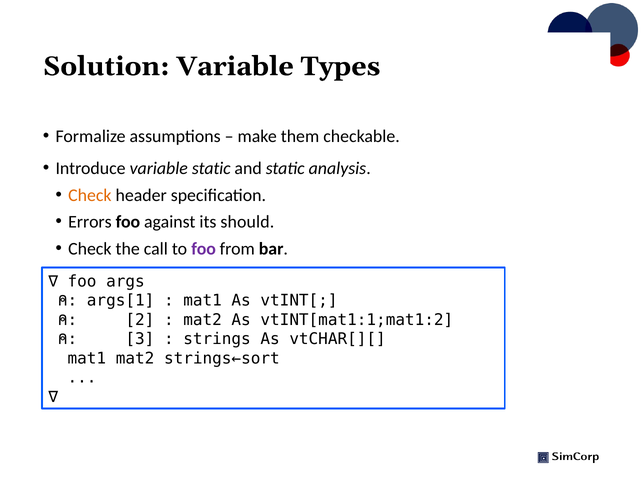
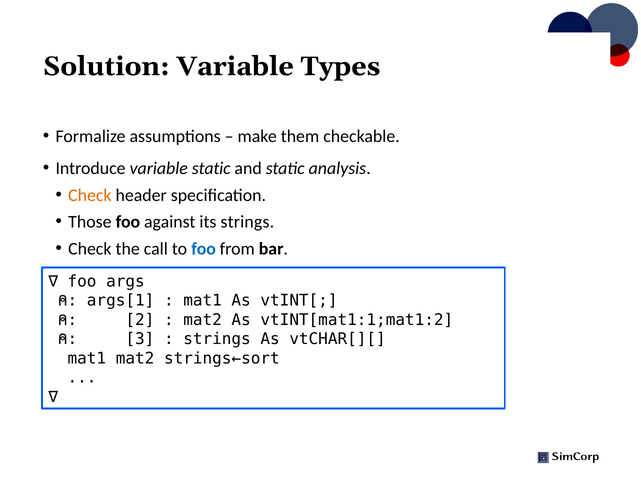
Errors: Errors -> Those (90, 222)
its should: should -> strings (247, 222)
foo colour: purple -> blue (204, 249)
